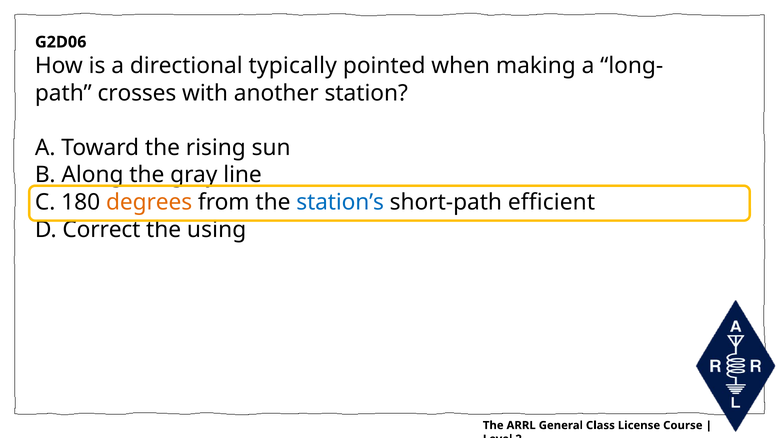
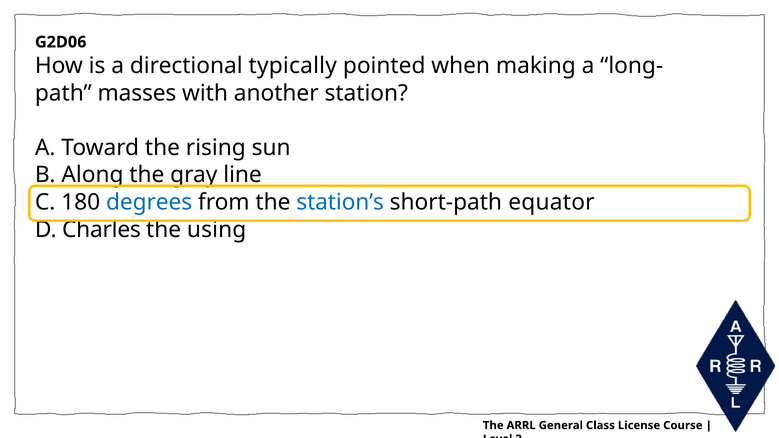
crosses: crosses -> masses (137, 93)
degrees colour: orange -> blue (149, 202)
efficient: efficient -> equator (551, 202)
Correct: Correct -> Charles (101, 230)
